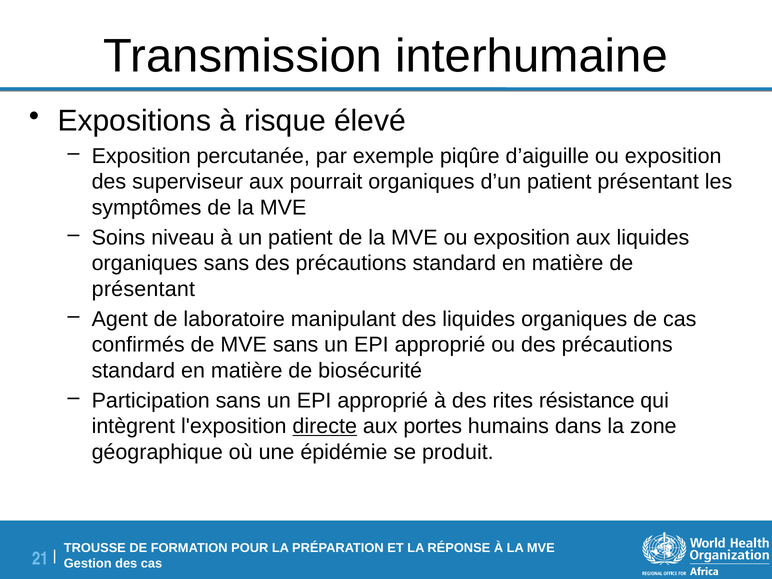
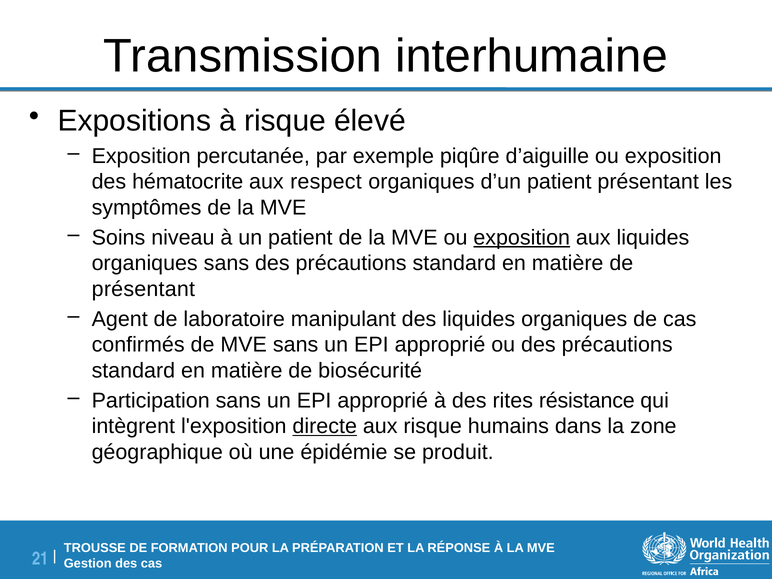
superviseur: superviseur -> hématocrite (188, 182)
pourrait: pourrait -> respect (326, 182)
exposition underline: none -> present (522, 238)
aux portes: portes -> risque (433, 426)
